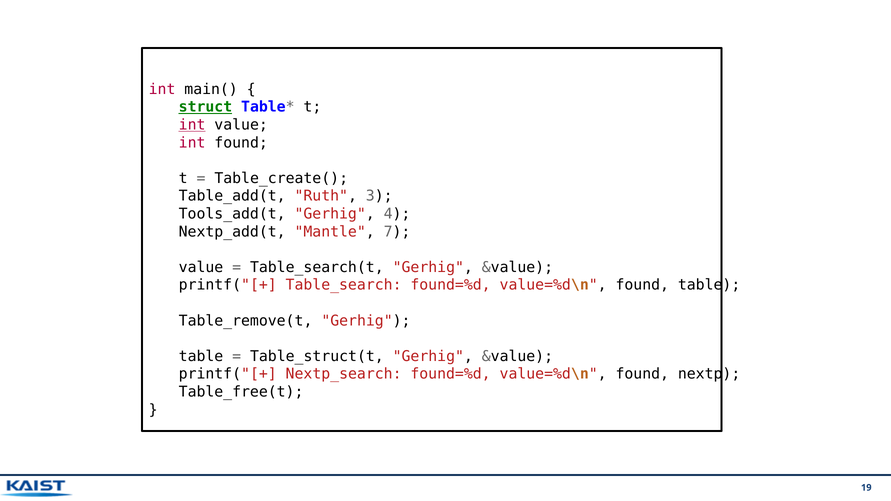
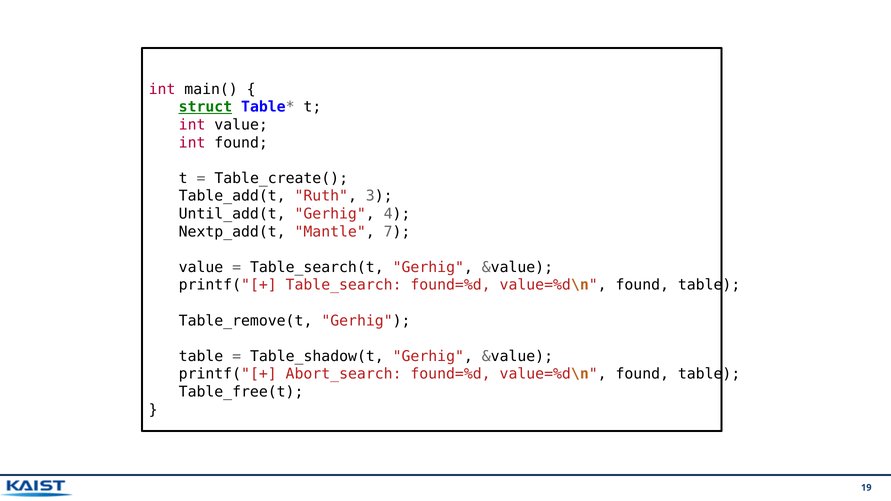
int underline: present -> none (192, 125)
Tools_add(t: Tools_add(t -> Until_add(t (232, 214)
Table_struct(t: Table_struct(t -> Table_shadow(t (317, 356)
Nextp_search: Nextp_search -> Abort_search (344, 374)
nextp: nextp -> table (709, 374)
